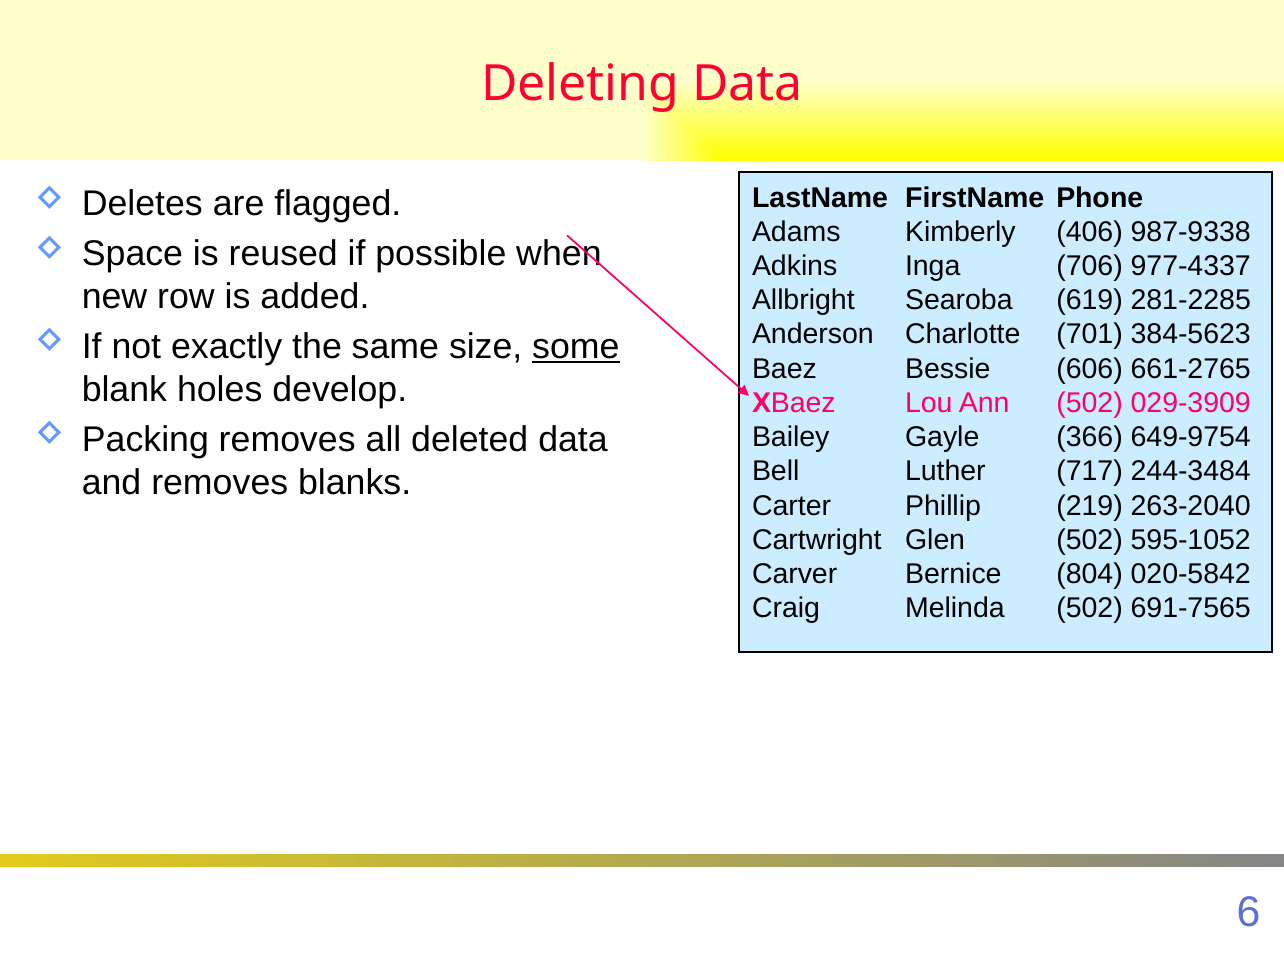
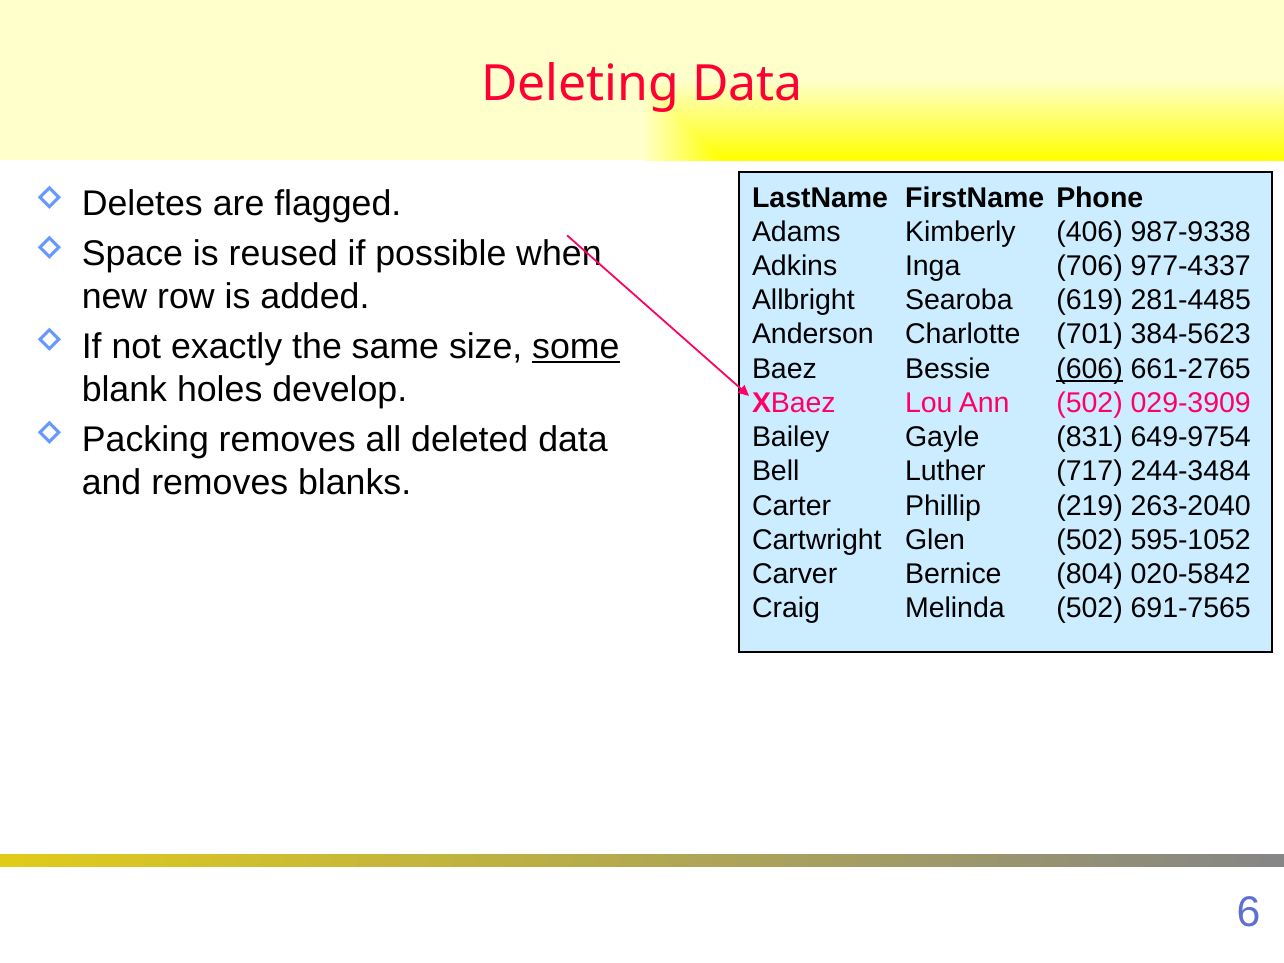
281-2285: 281-2285 -> 281-4485 (1191, 300)
606 underline: none -> present (1090, 369)
366: 366 -> 831 (1090, 437)
